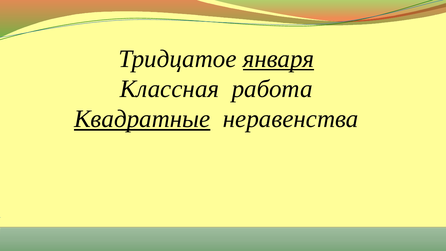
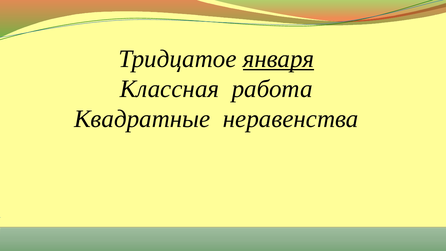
Квадратные underline: present -> none (142, 119)
